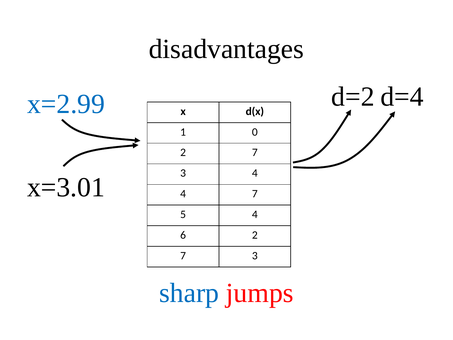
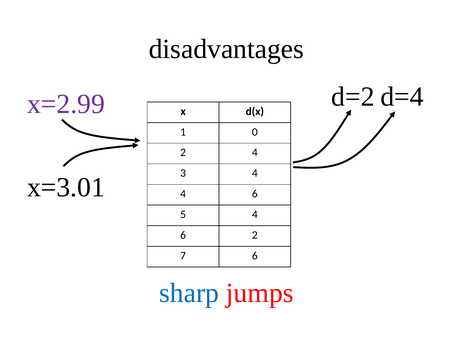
x=2.99 colour: blue -> purple (66, 104)
7: 7 -> 4 (255, 152)
7: 7 -> 6 (255, 194)
3: 3 -> 6 (255, 255)
